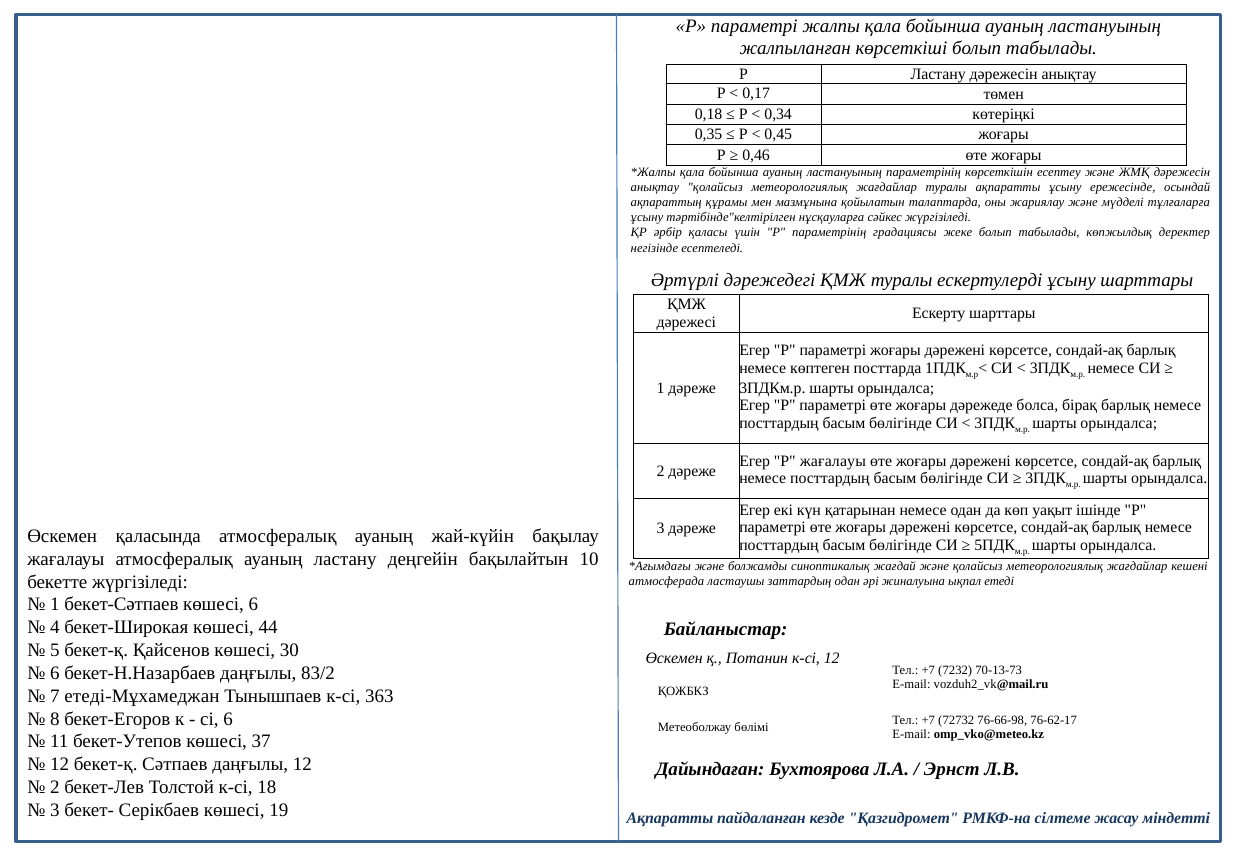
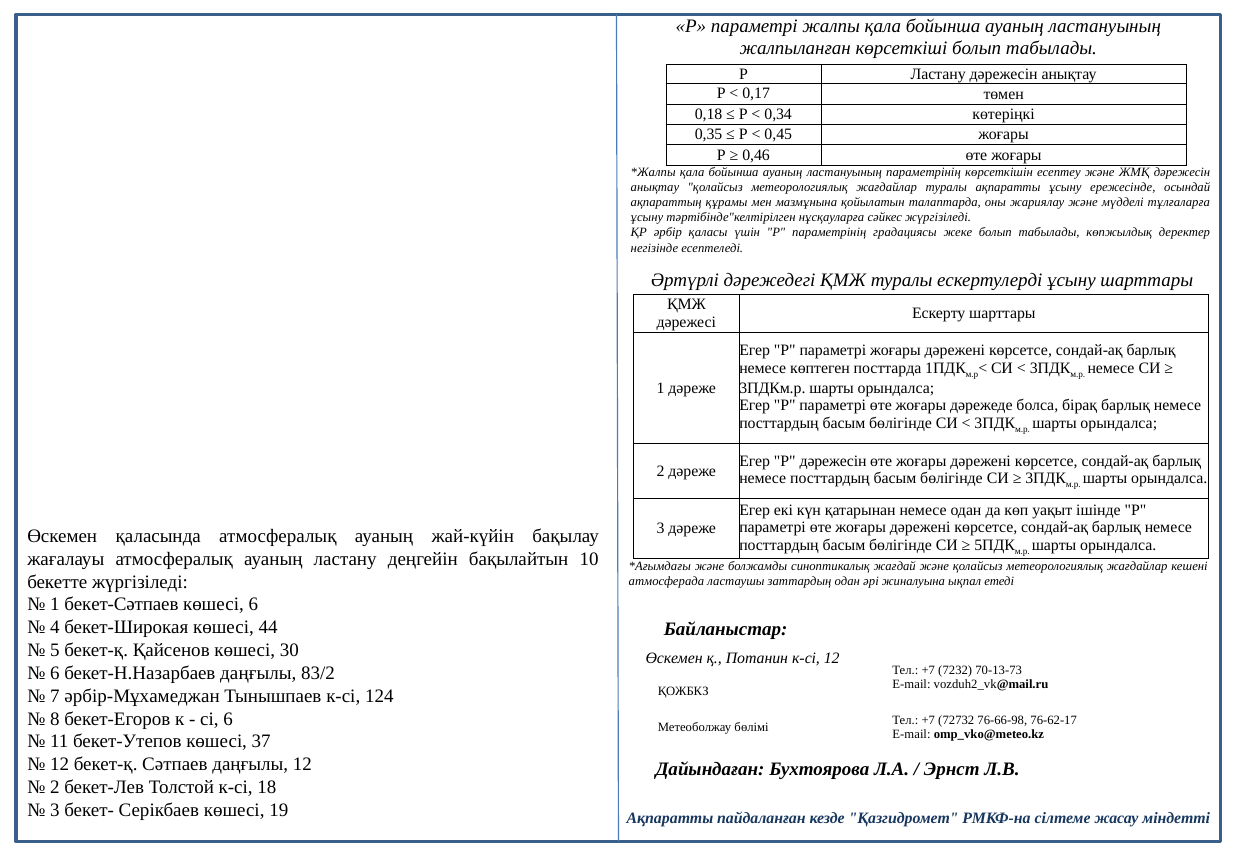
Р жағалауы: жағалауы -> дәрежесін (833, 461)
етеді-Мұхамеджан: етеді-Мұхамеджан -> әрбір-Мұхамеджан (142, 696)
363: 363 -> 124 (379, 696)
